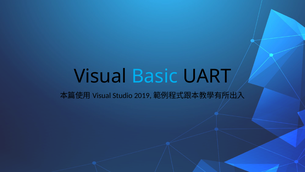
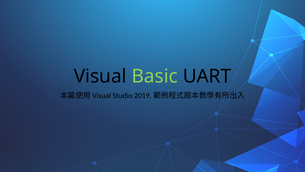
Basic colour: light blue -> light green (155, 76)
